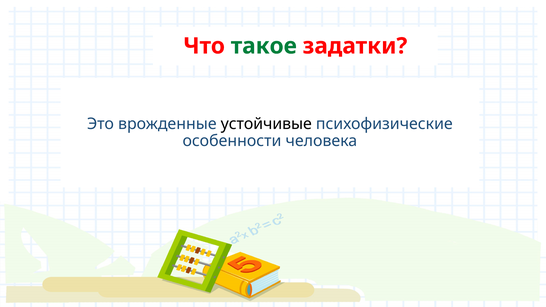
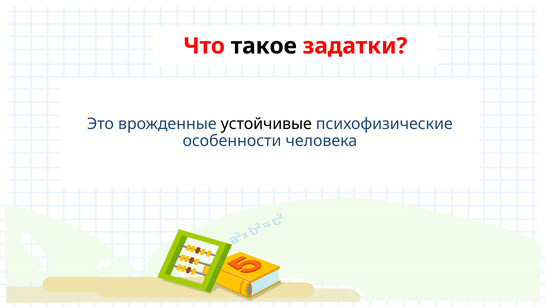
такое colour: green -> black (264, 46)
